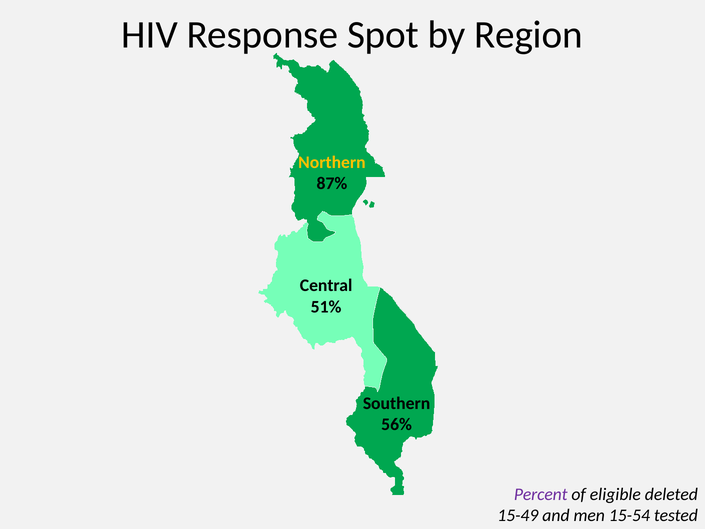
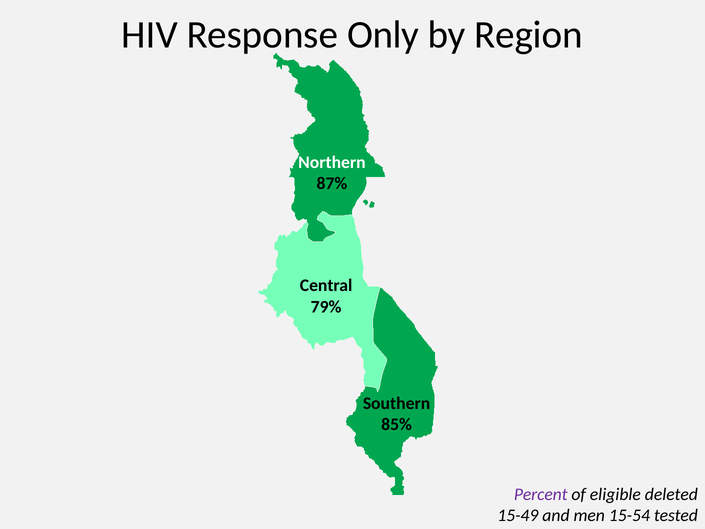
Spot: Spot -> Only (383, 35)
Northern colour: yellow -> white (332, 162)
51%: 51% -> 79% (326, 307)
56%: 56% -> 85% (397, 424)
